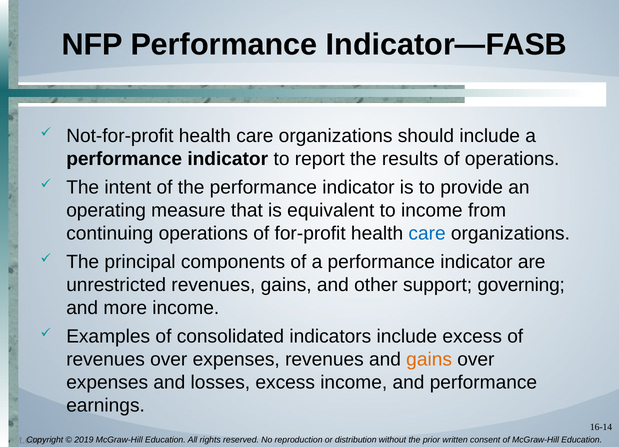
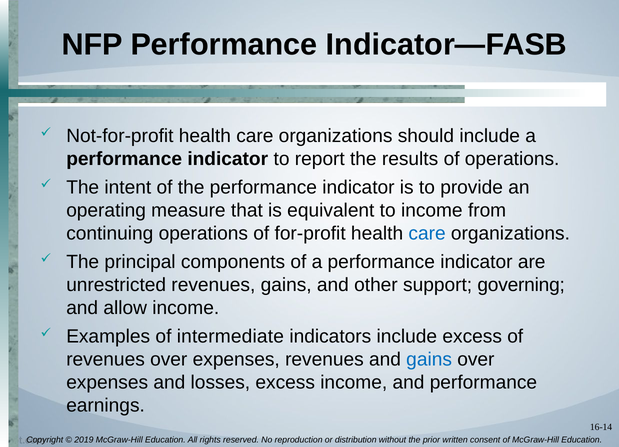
more: more -> allow (125, 308)
consolidated: consolidated -> intermediate (230, 337)
gains colour: orange -> blue (429, 359)
